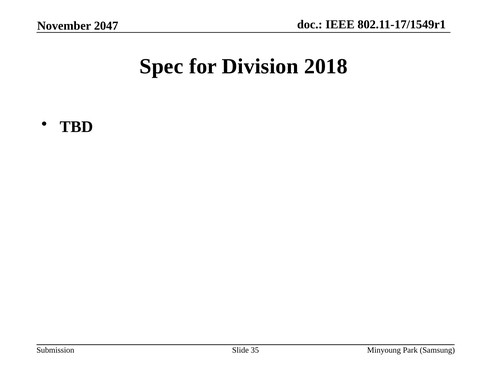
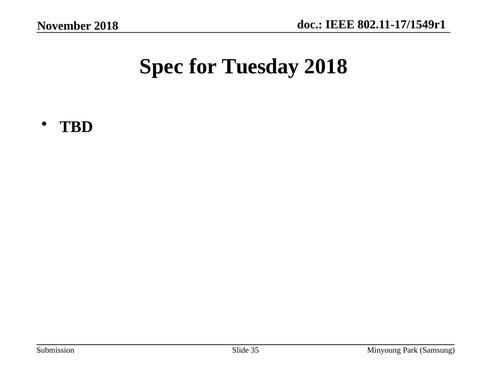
November 2047: 2047 -> 2018 (106, 26)
Division: Division -> Tuesday (260, 66)
